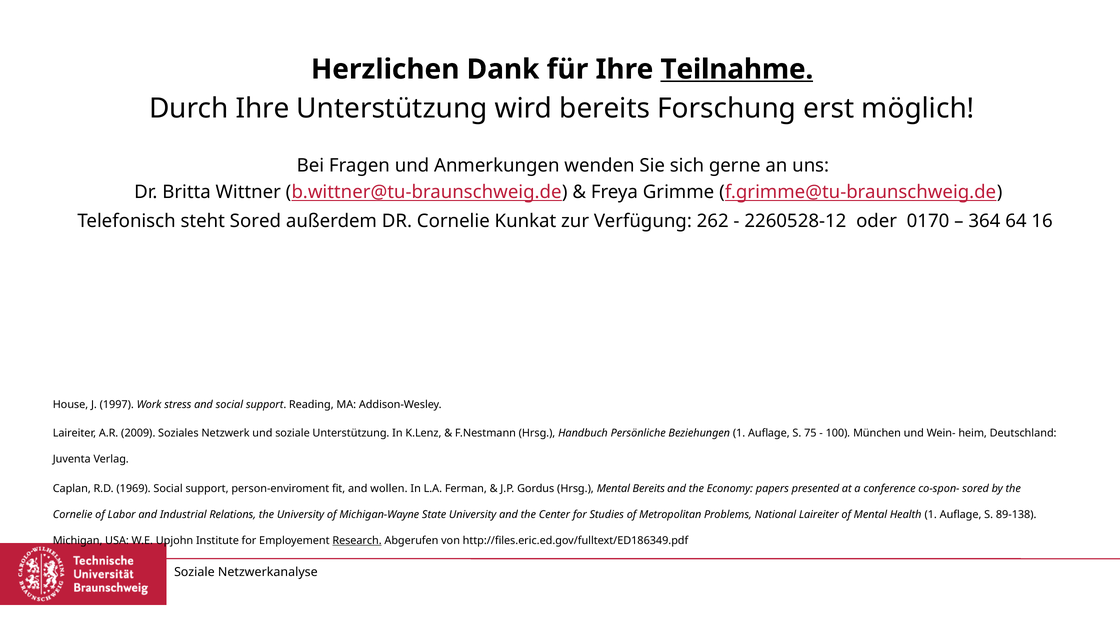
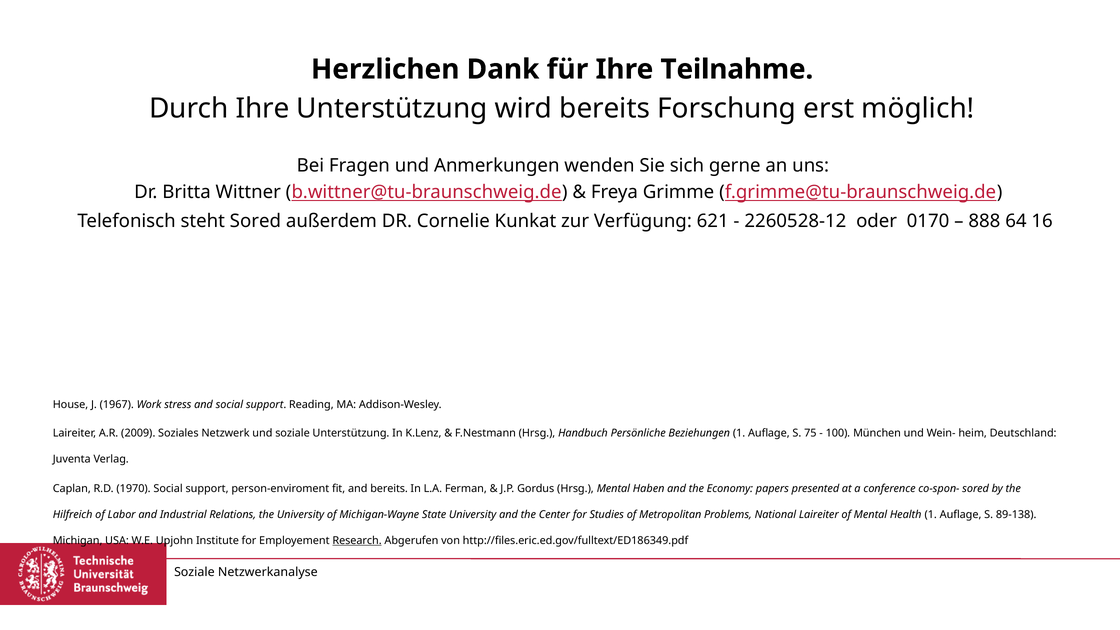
Teilnahme underline: present -> none (737, 69)
262: 262 -> 621 (713, 221)
364: 364 -> 888 (984, 221)
1997: 1997 -> 1967 (117, 405)
1969: 1969 -> 1970 (134, 488)
and wollen: wollen -> bereits (389, 488)
Mental Bereits: Bereits -> Haben (649, 488)
Cornelie: Cornelie -> Hilfreich (73, 515)
